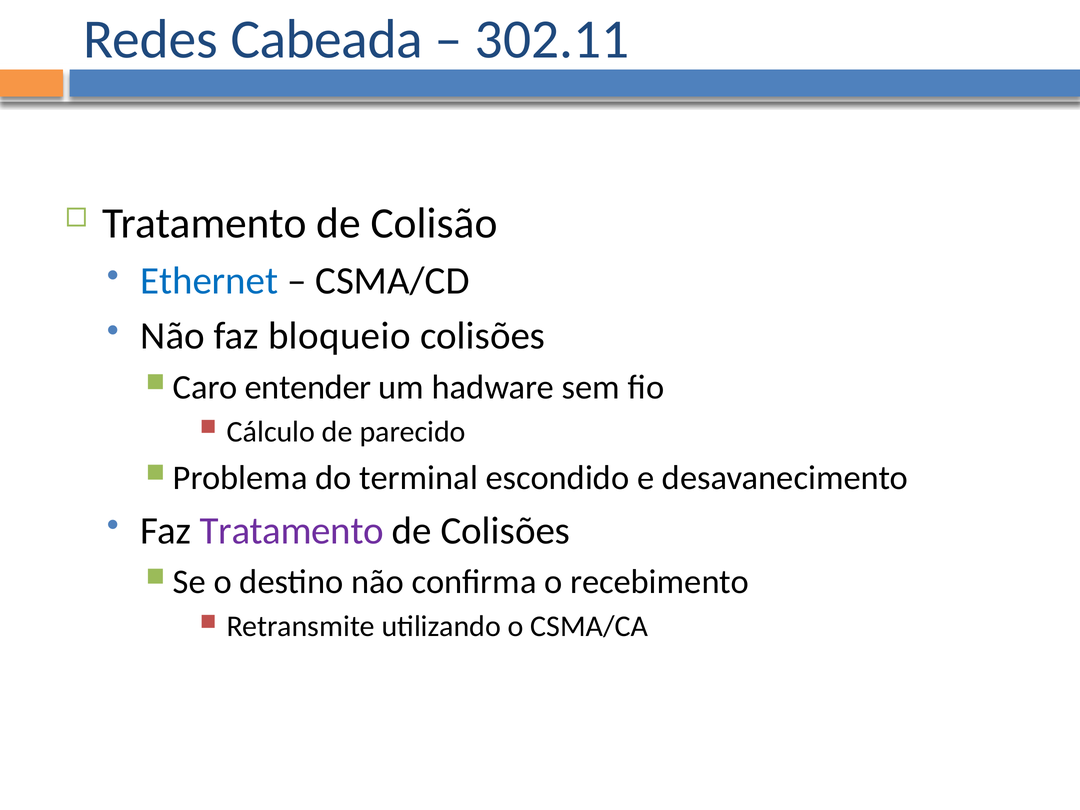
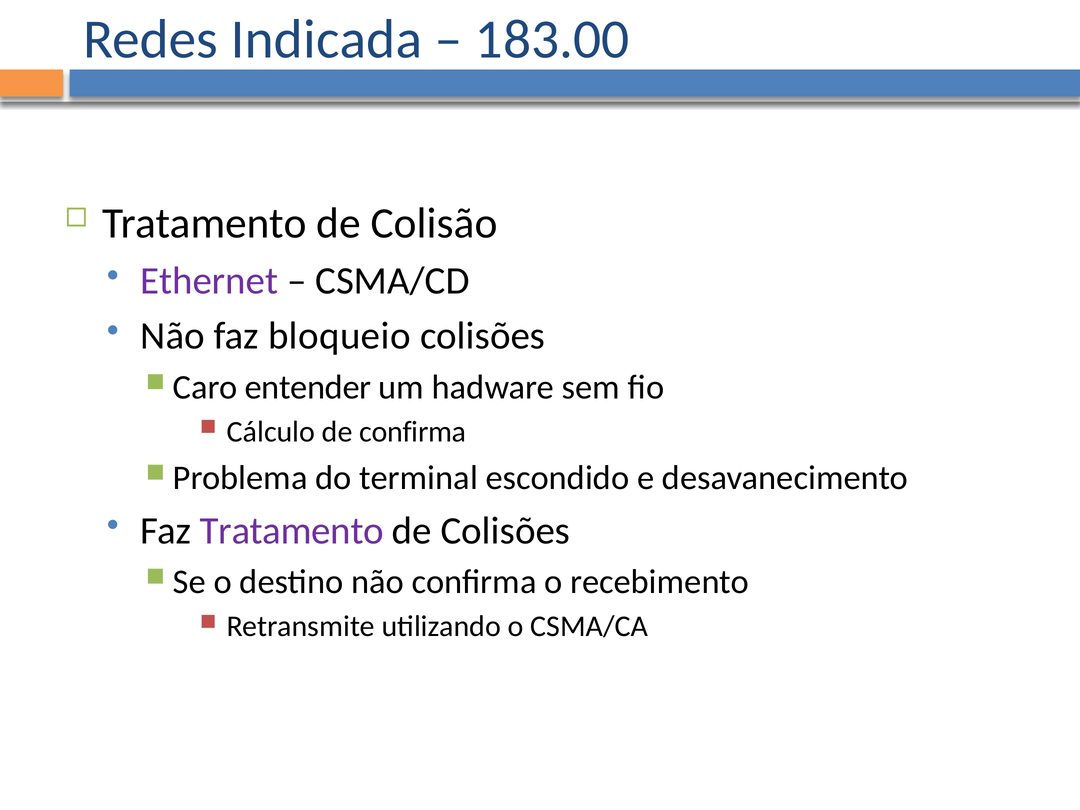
Cabeada: Cabeada -> Indicada (326, 40)
302.11: 302.11 -> 183.00 (552, 40)
Ethernet colour: blue -> purple (209, 281)
de parecido: parecido -> confirma (413, 432)
